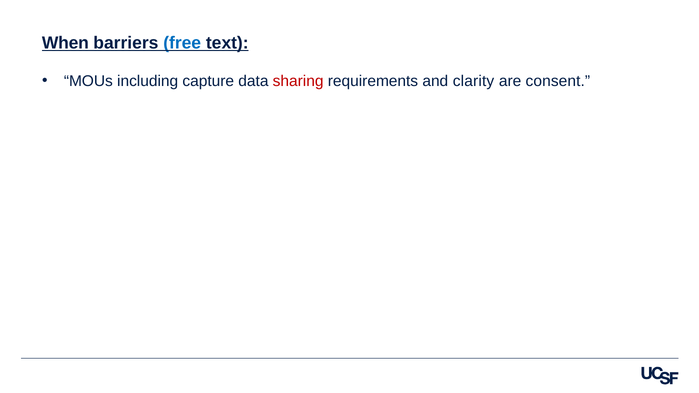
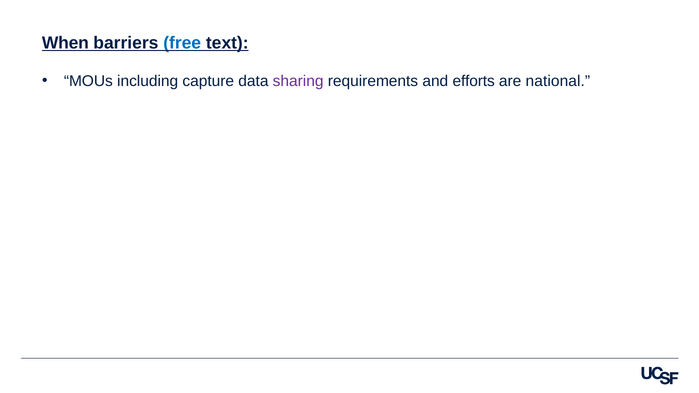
sharing colour: red -> purple (298, 81)
clarity: clarity -> efforts (474, 81)
consent: consent -> national (558, 81)
